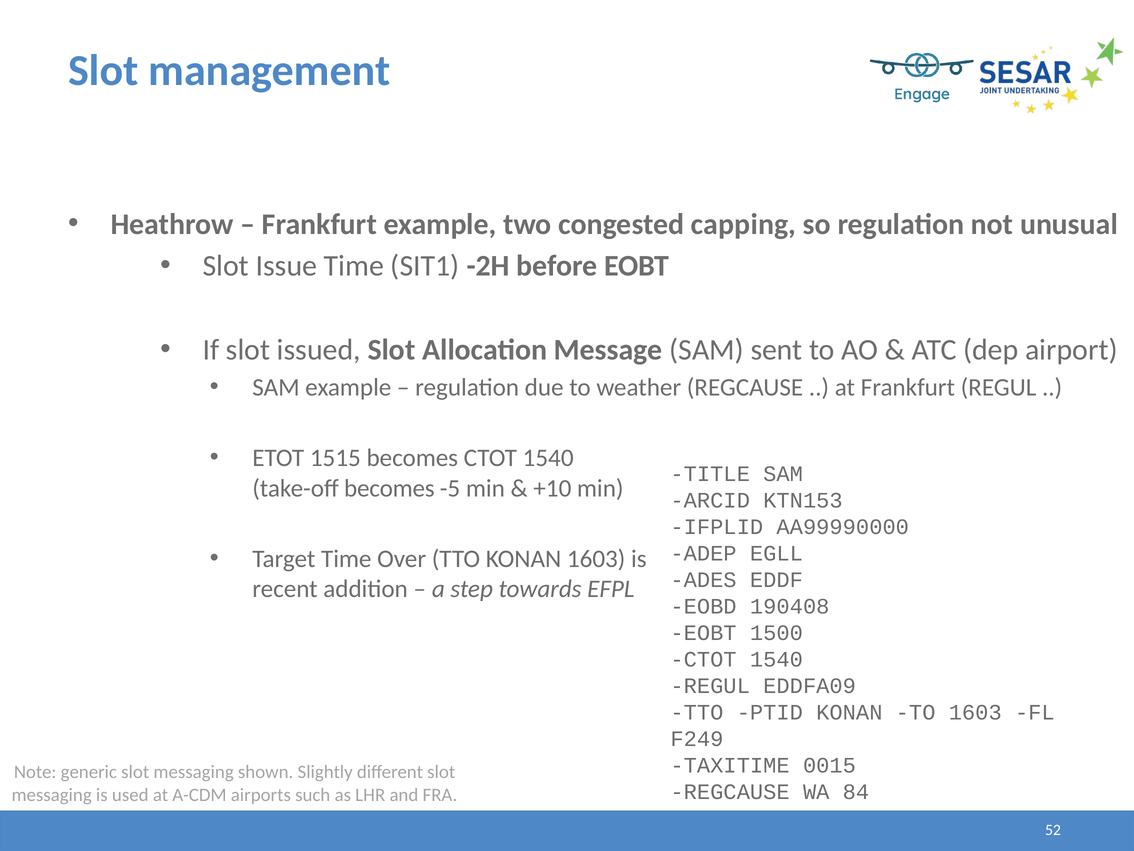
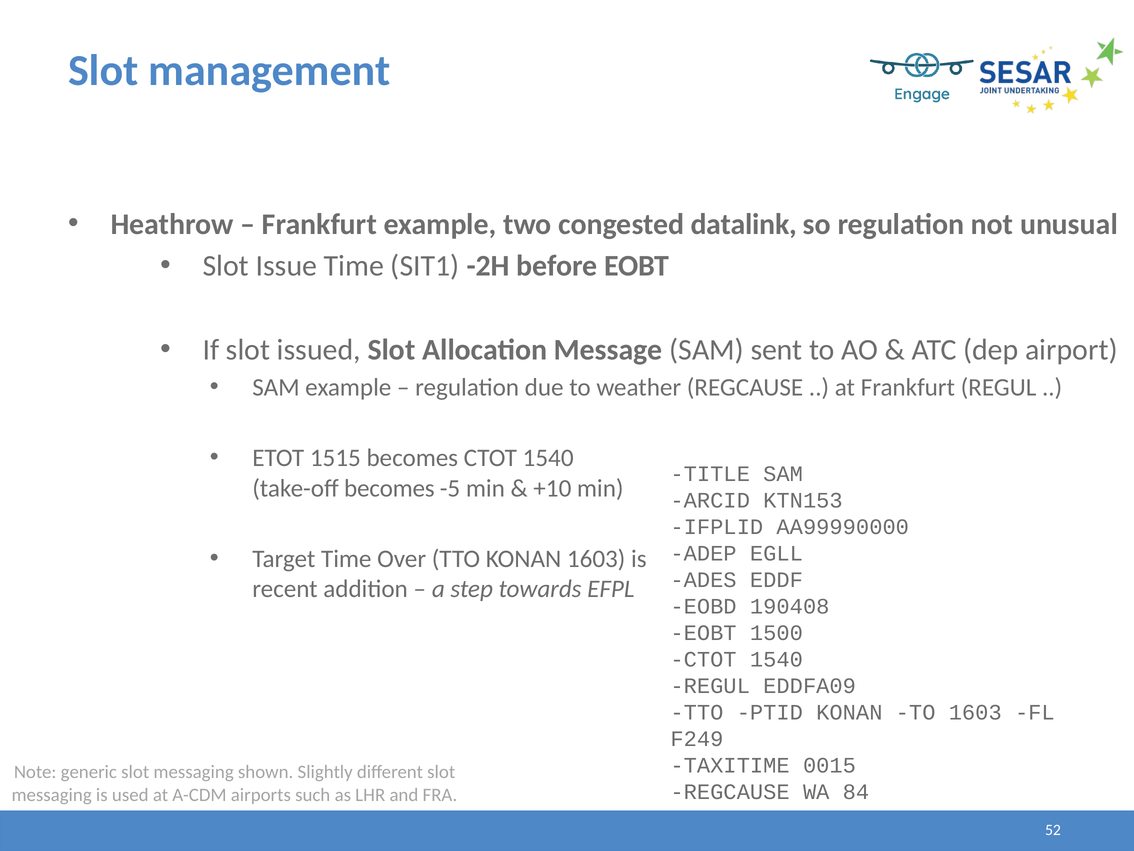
capping: capping -> datalink (744, 224)
